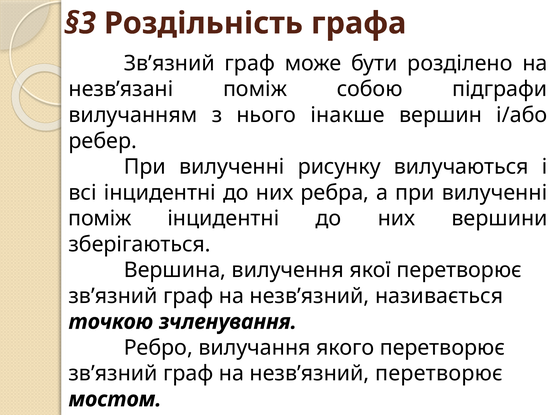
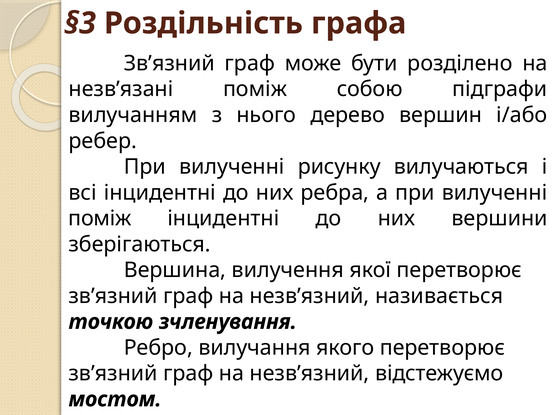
інакше: інакше -> дерево (348, 115)
незв’язний перетворює: перетворює -> відстежуємо (439, 373)
